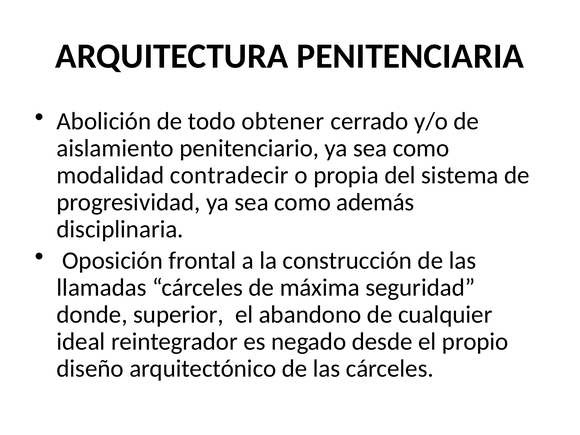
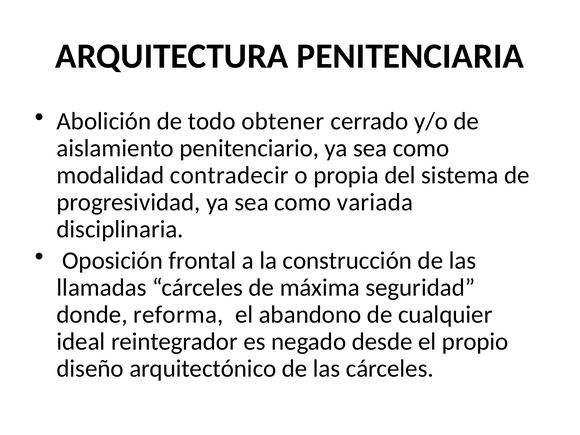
además: además -> variada (375, 202)
superior: superior -> reforma (178, 315)
